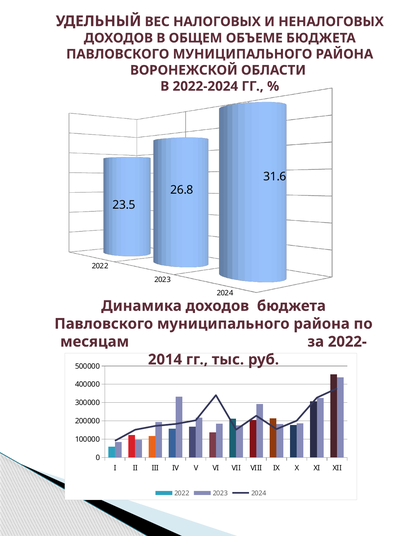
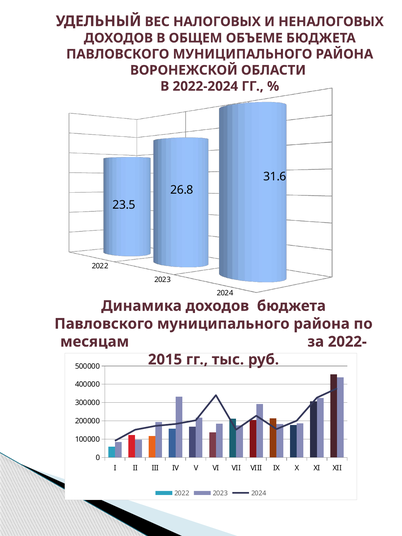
2014: 2014 -> 2015 (165, 360)
